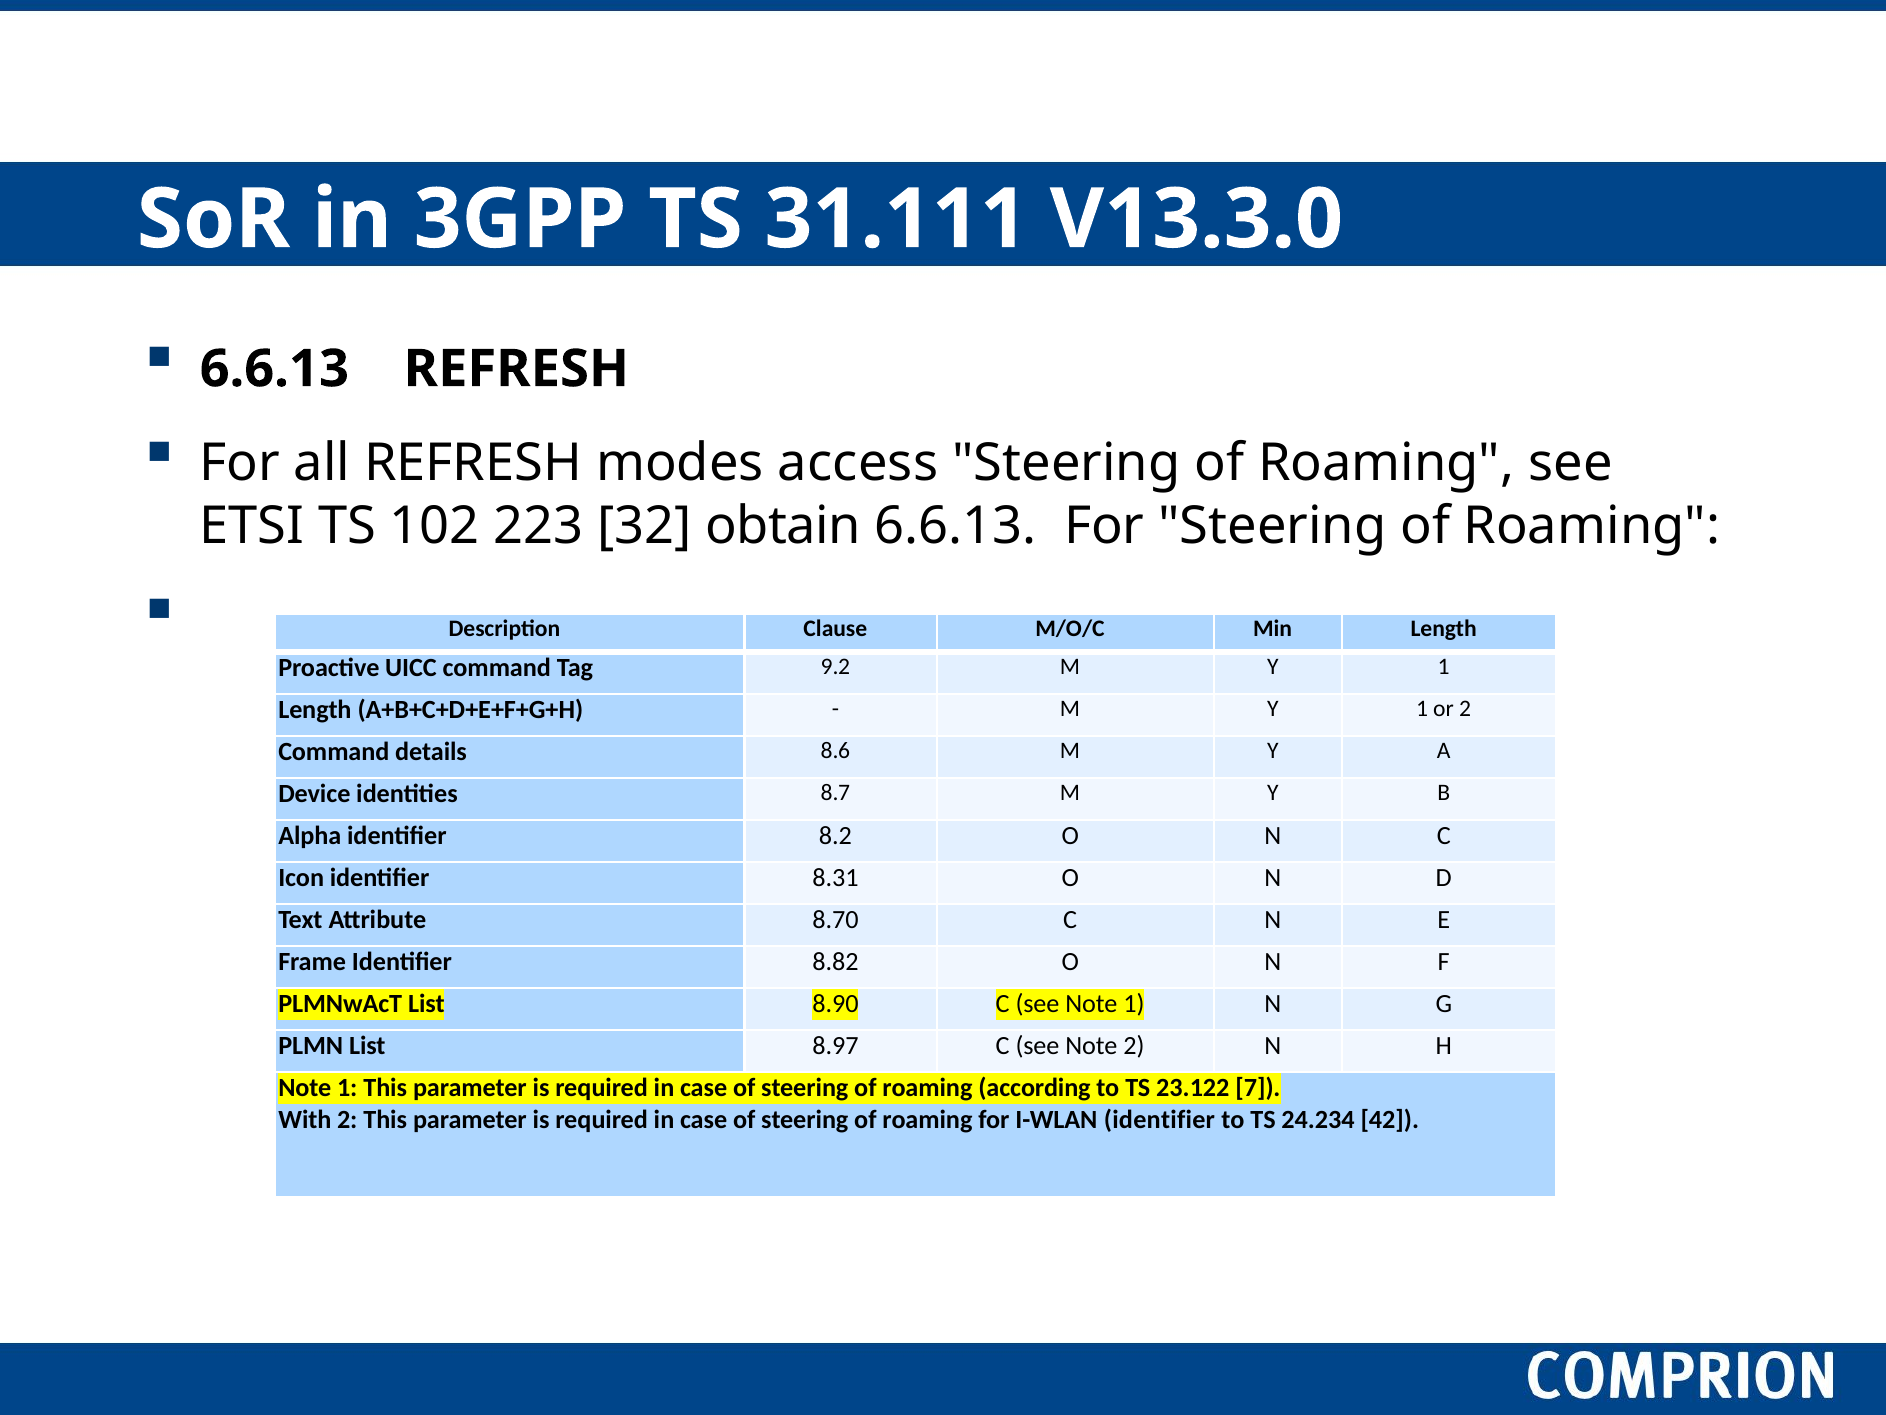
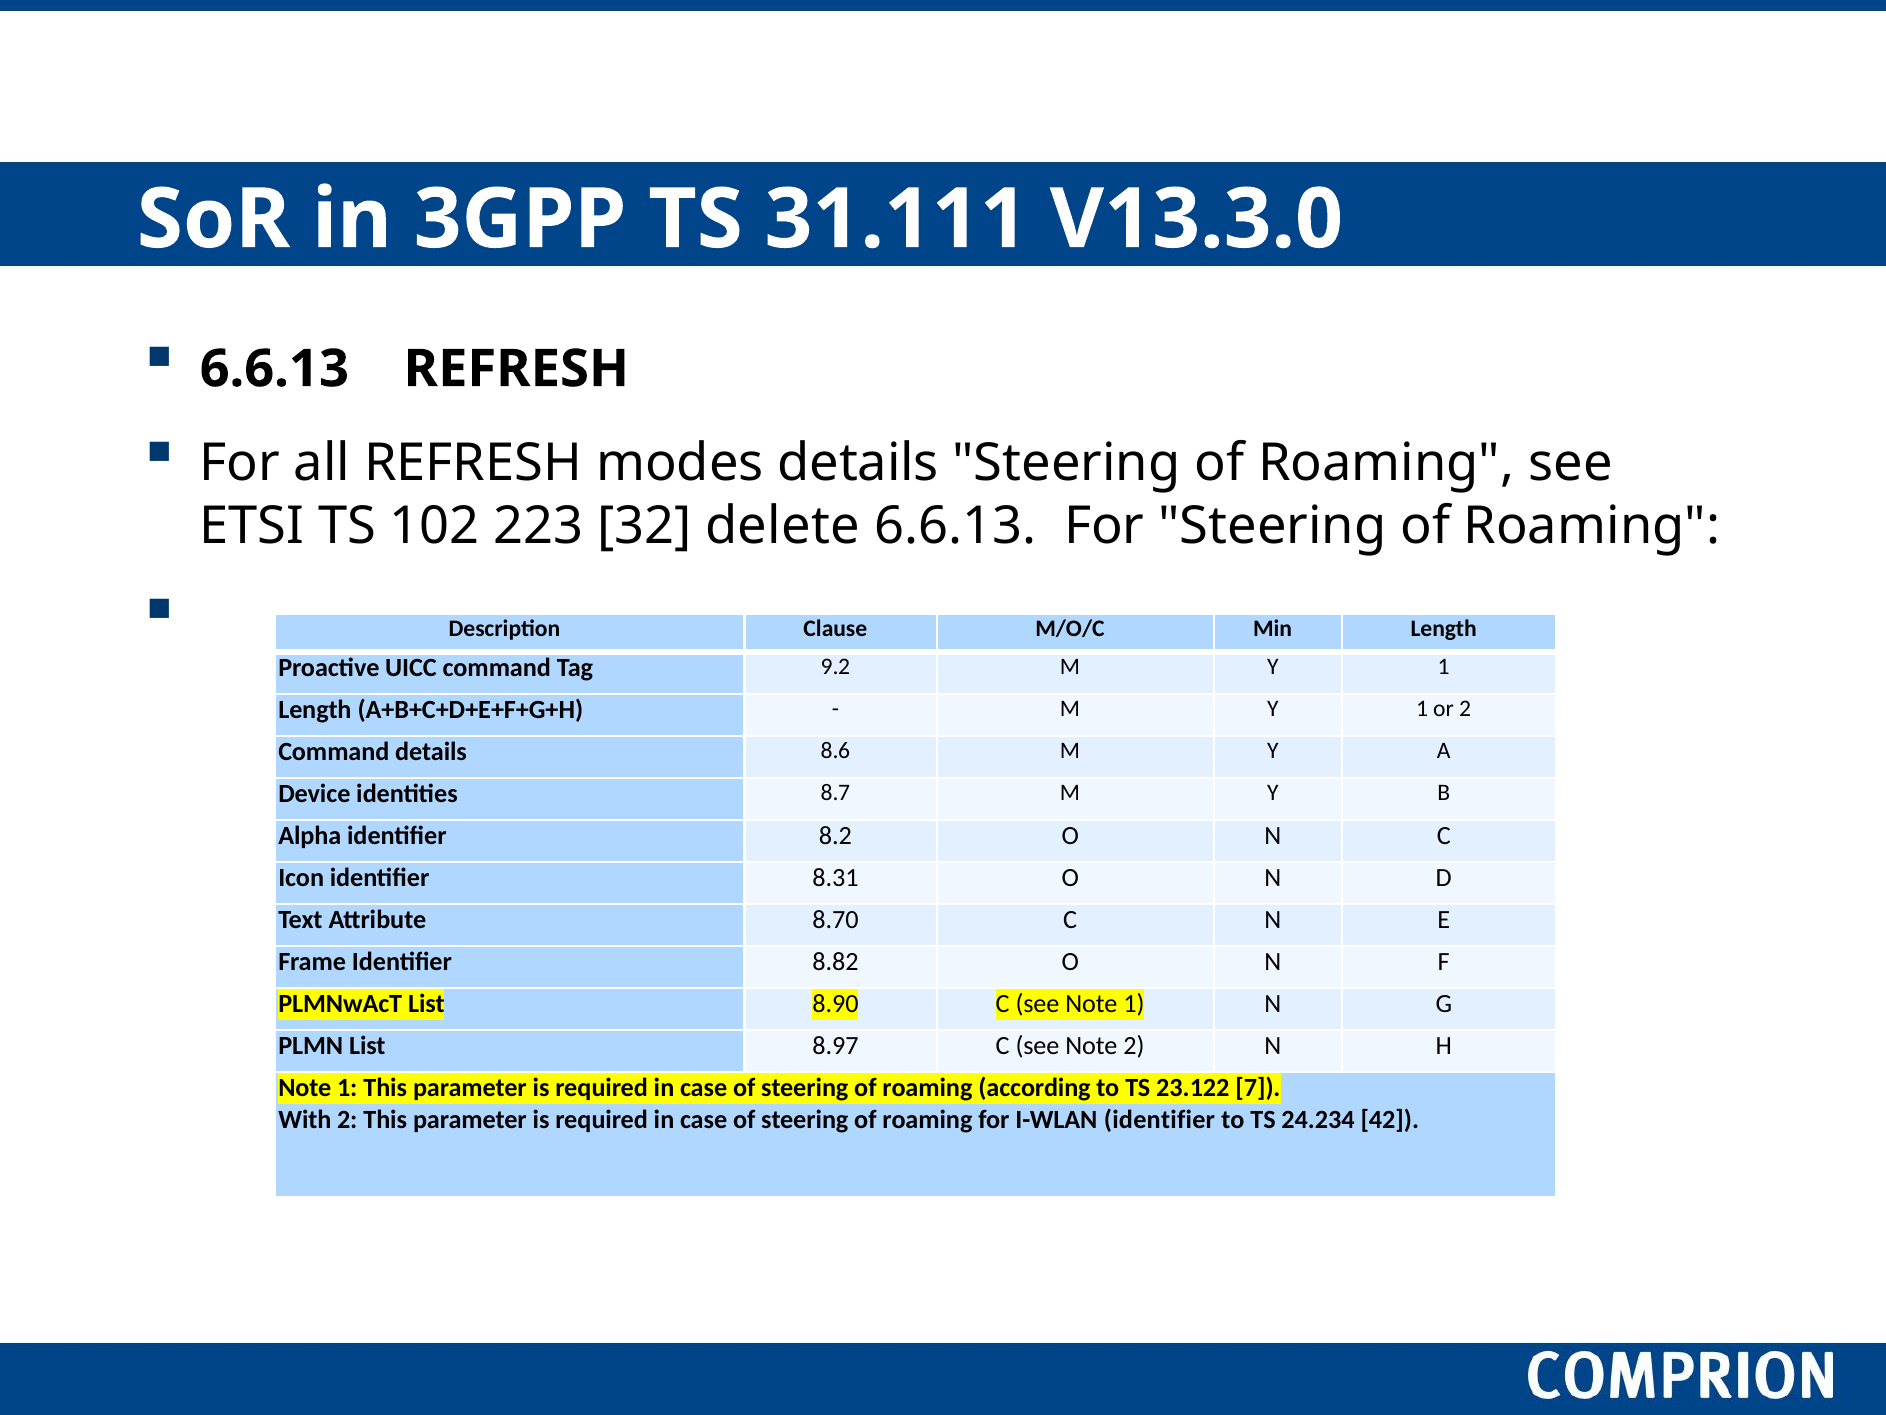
modes access: access -> details (858, 463)
obtain: obtain -> delete (783, 526)
